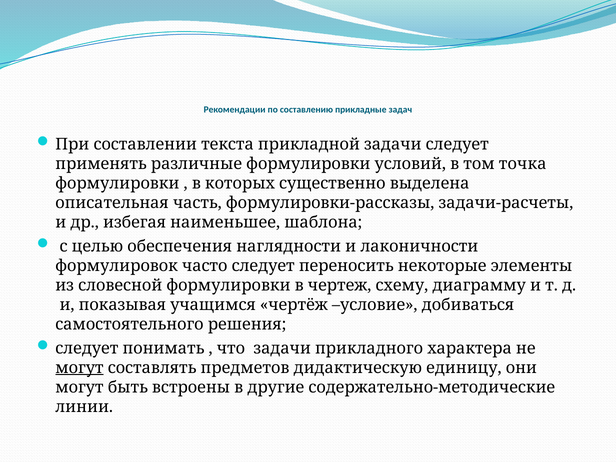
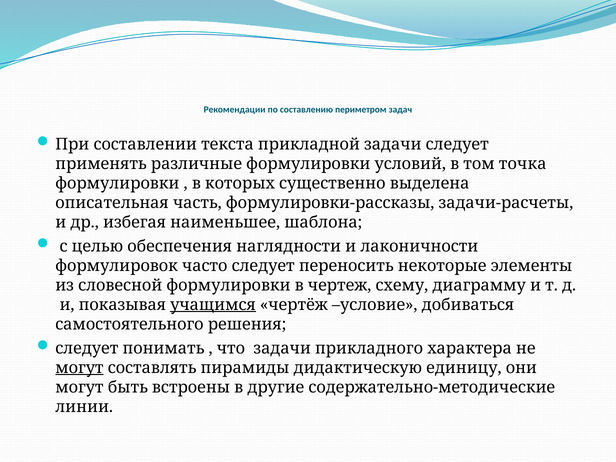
прикладные: прикладные -> периметром (361, 110)
учащимся underline: none -> present (213, 305)
предметов: предметов -> пирамиды (245, 368)
